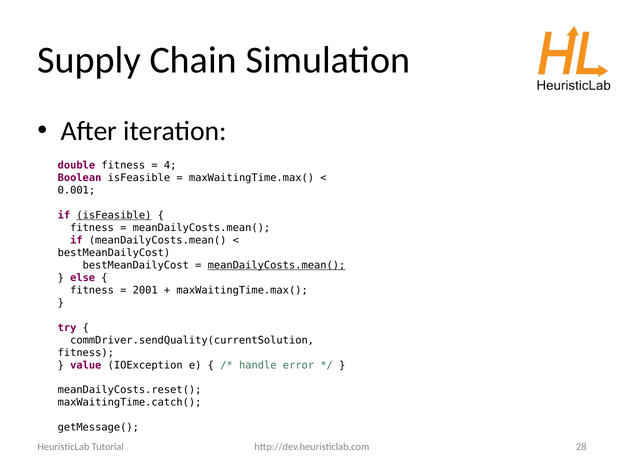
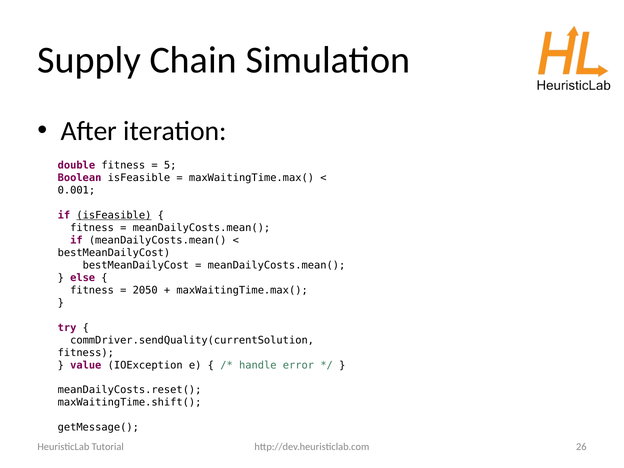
4: 4 -> 5 (170, 165)
meanDailyCosts.mean( underline: present -> none (276, 265)
2001: 2001 -> 2050 (145, 290)
maxWaitingTime.catch(: maxWaitingTime.catch( -> maxWaitingTime.shift( (130, 403)
28: 28 -> 26 (581, 447)
